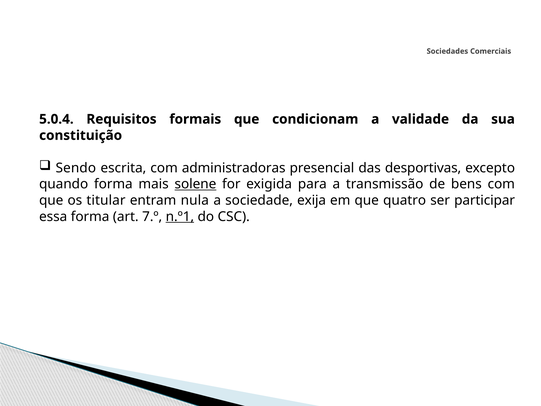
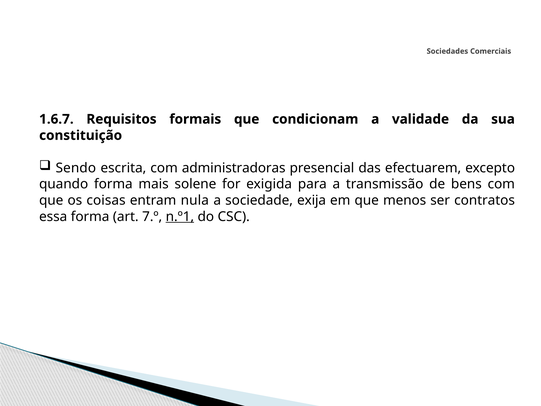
5.0.4: 5.0.4 -> 1.6.7 (56, 119)
desportivas: desportivas -> efectuarem (423, 168)
solene underline: present -> none (195, 184)
titular: titular -> coisas (106, 200)
quatro: quatro -> menos (405, 200)
participar: participar -> contratos (485, 200)
